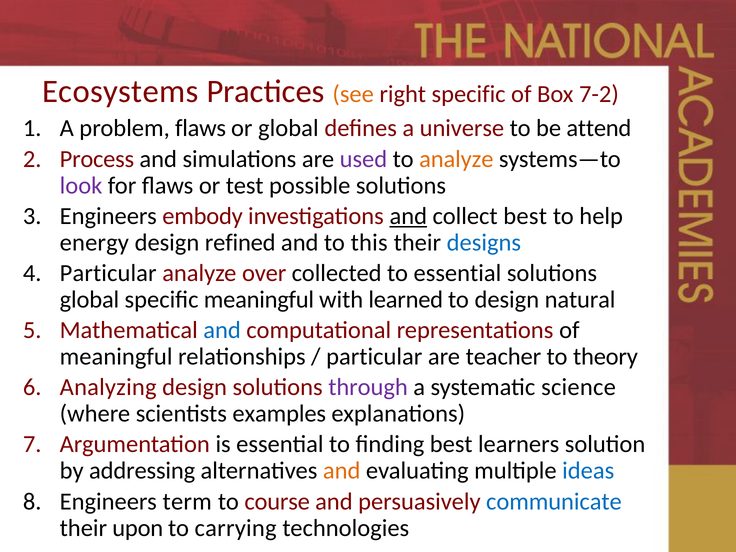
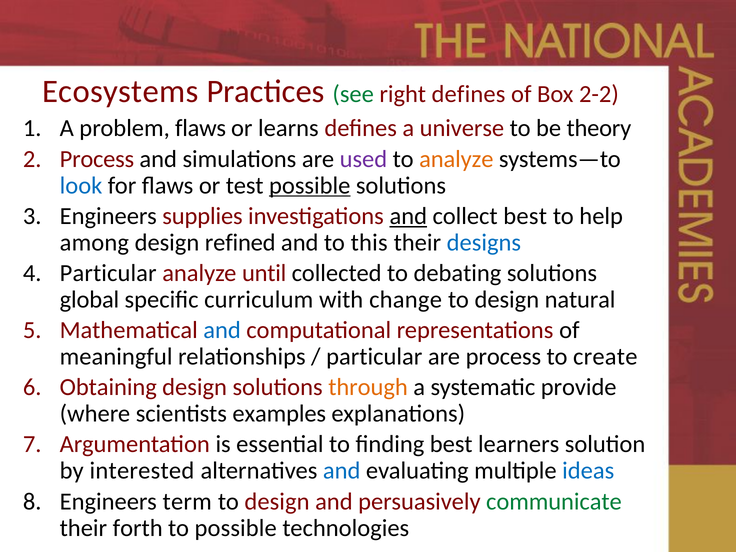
see colour: orange -> green (353, 94)
right specific: specific -> defines (468, 94)
7-2: 7-2 -> 2-2 (599, 94)
or global: global -> learns (288, 128)
attend: attend -> theory (599, 128)
look colour: purple -> blue (81, 185)
possible underline: none -> present (310, 185)
embody: embody -> supplies (202, 216)
energy: energy -> among (94, 243)
over: over -> until (264, 273)
to essential: essential -> debating (457, 273)
specific meaningful: meaningful -> curriculum (259, 300)
learned: learned -> change (406, 300)
are teacher: teacher -> process (503, 357)
theory: theory -> create (605, 357)
Analyzing: Analyzing -> Obtaining (108, 387)
through colour: purple -> orange (368, 387)
science: science -> provide (579, 387)
addressing: addressing -> interested (142, 471)
and colour: orange -> blue (342, 471)
course: course -> design (277, 501)
communicate colour: blue -> green (554, 501)
upon: upon -> forth (138, 528)
to carrying: carrying -> possible (236, 528)
